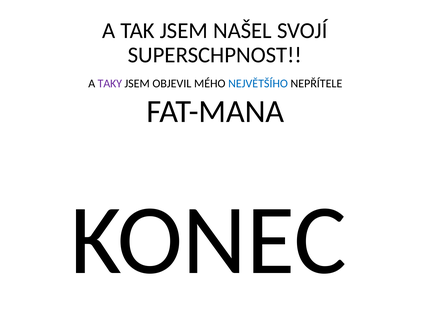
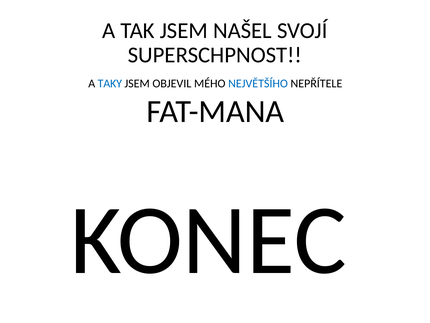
TAKY colour: purple -> blue (110, 83)
